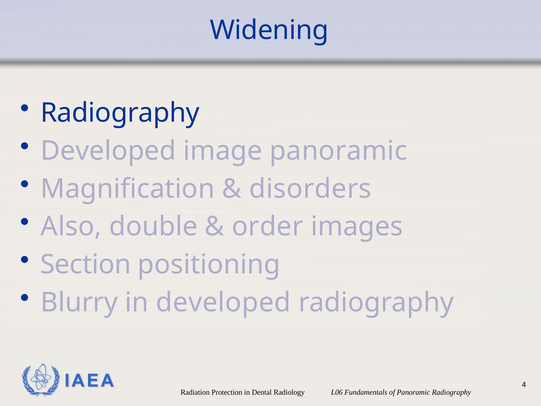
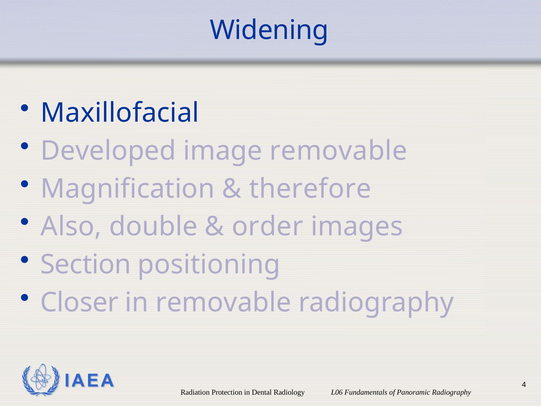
Radiography: Radiography -> Maxillofacial (120, 113)
image panoramic: panoramic -> removable (338, 151)
disorders: disorders -> therefore (310, 189)
Blurry: Blurry -> Closer (79, 302)
in developed: developed -> removable (224, 302)
